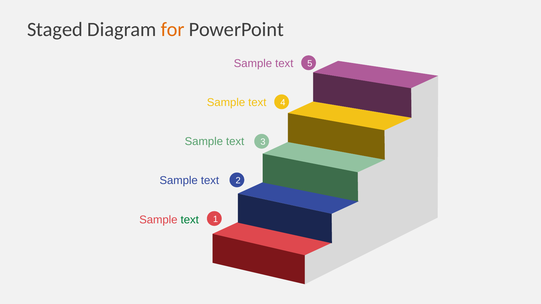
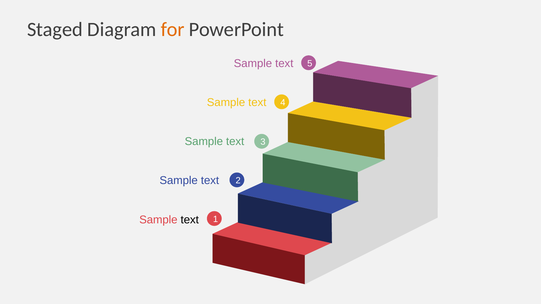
text colour: green -> black (190, 220)
